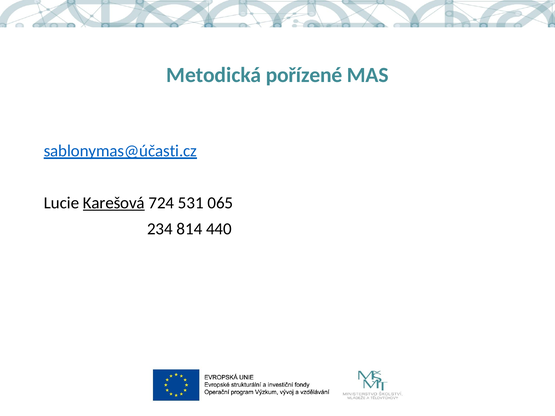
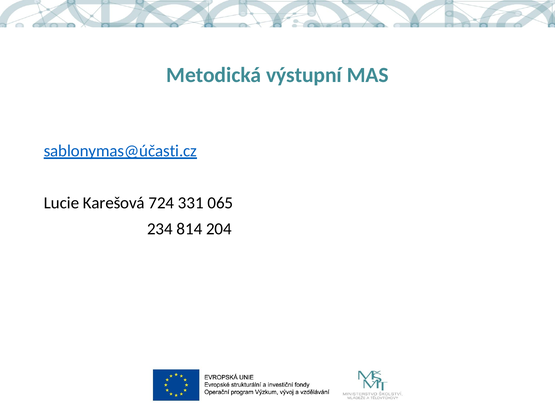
pořízené: pořízené -> výstupní (304, 75)
Karešová underline: present -> none (114, 203)
531: 531 -> 331 (191, 203)
440: 440 -> 204 (219, 229)
